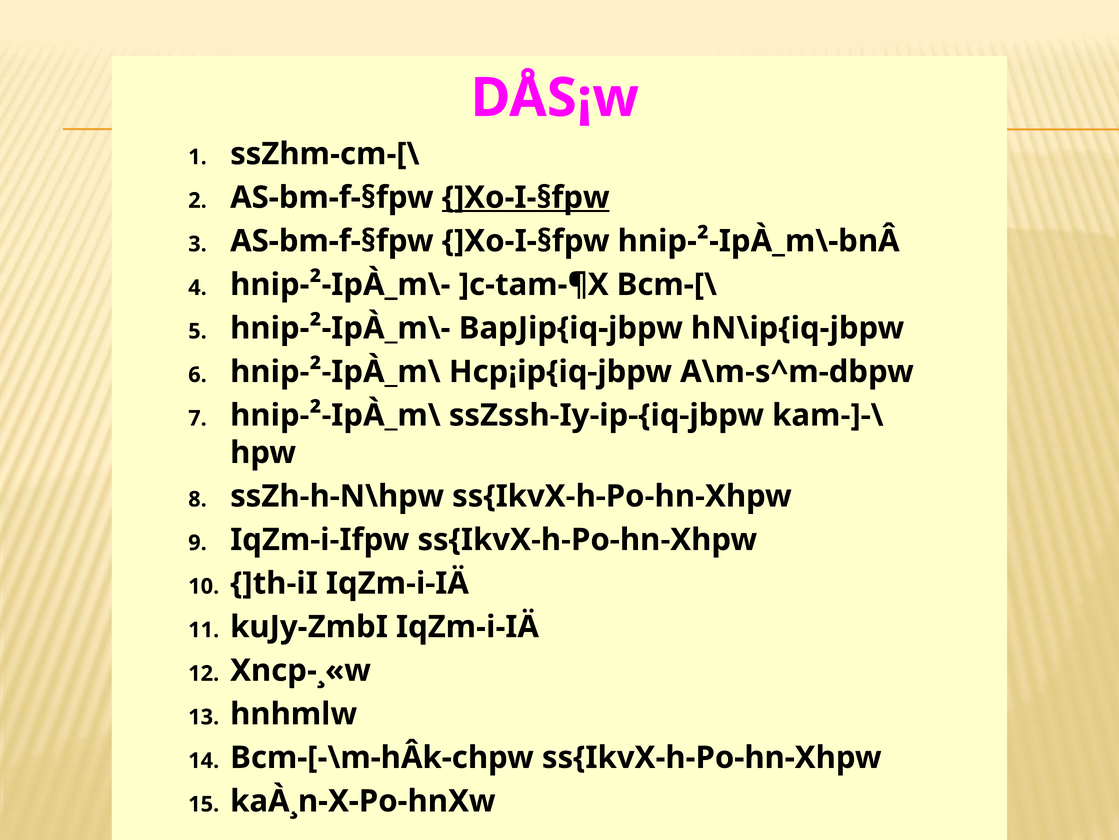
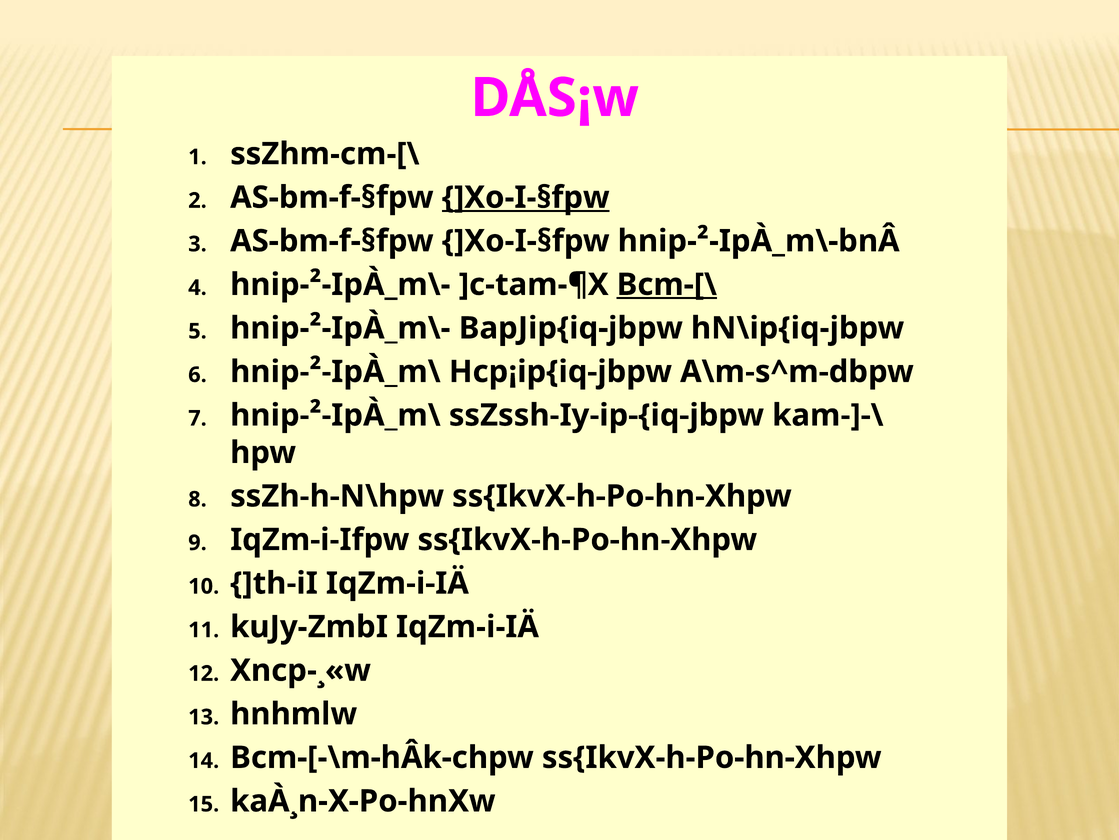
Bcm-[\ underline: none -> present (667, 284)
